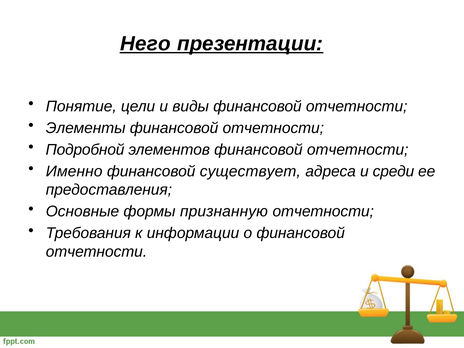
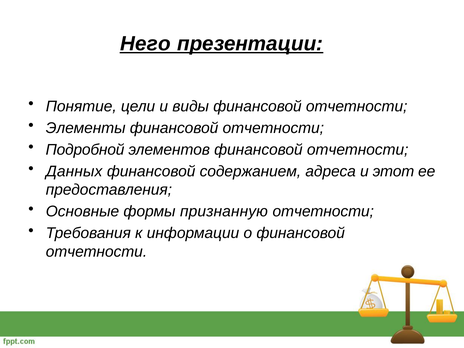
Именно: Именно -> Данных (74, 171)
существует: существует -> содержанием (250, 171)
среди: среди -> этот (393, 171)
